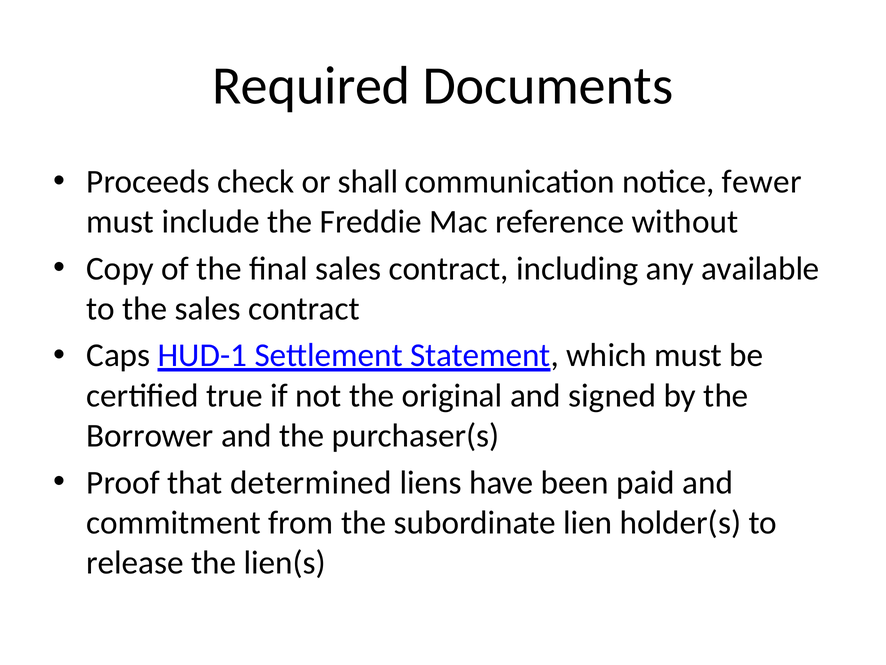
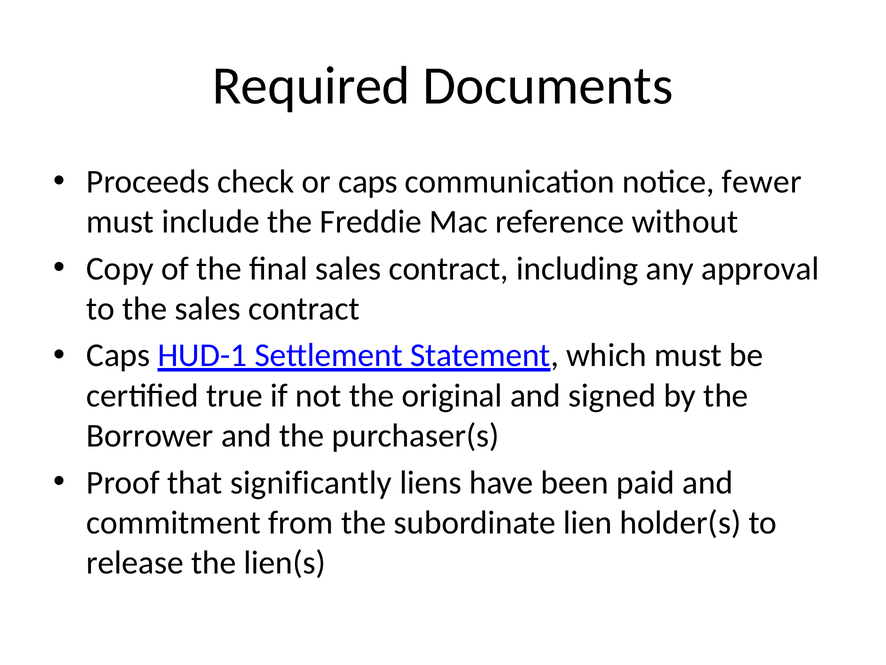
or shall: shall -> caps (368, 182)
available: available -> approval (760, 268)
determined: determined -> significantly (311, 482)
